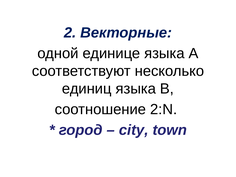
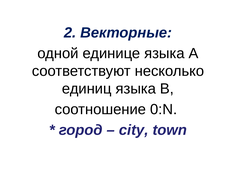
2:N: 2:N -> 0:N (164, 109)
